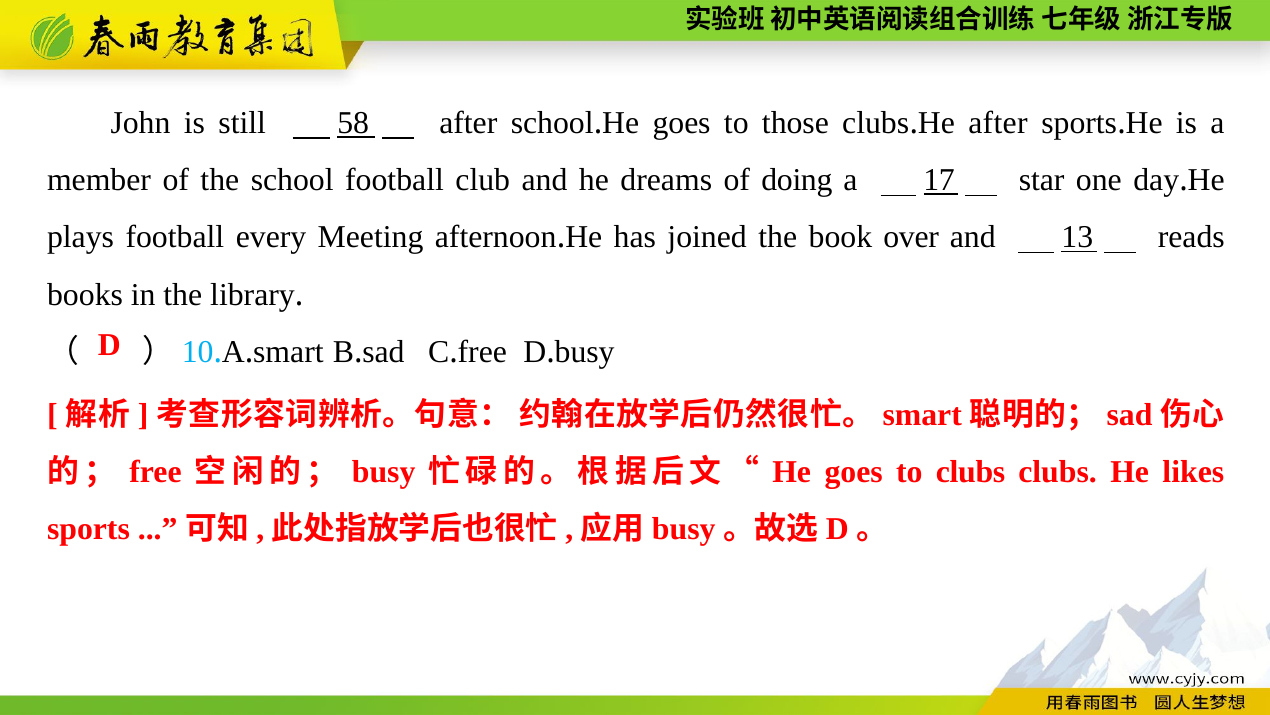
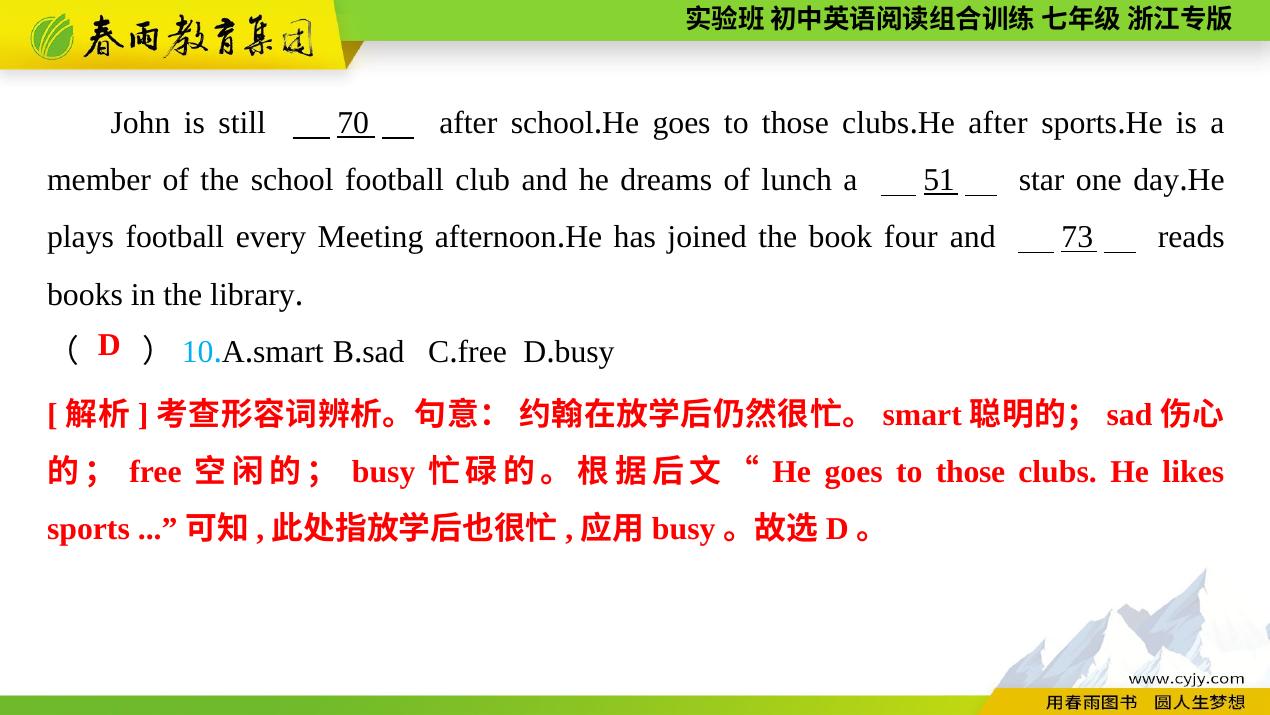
58: 58 -> 70 (353, 123)
doing: doing -> lunch (797, 180)
17: 17 -> 51 (939, 180)
over: over -> four (911, 237)
13: 13 -> 73 (1077, 237)
clubs: clubs -> those (971, 472)
